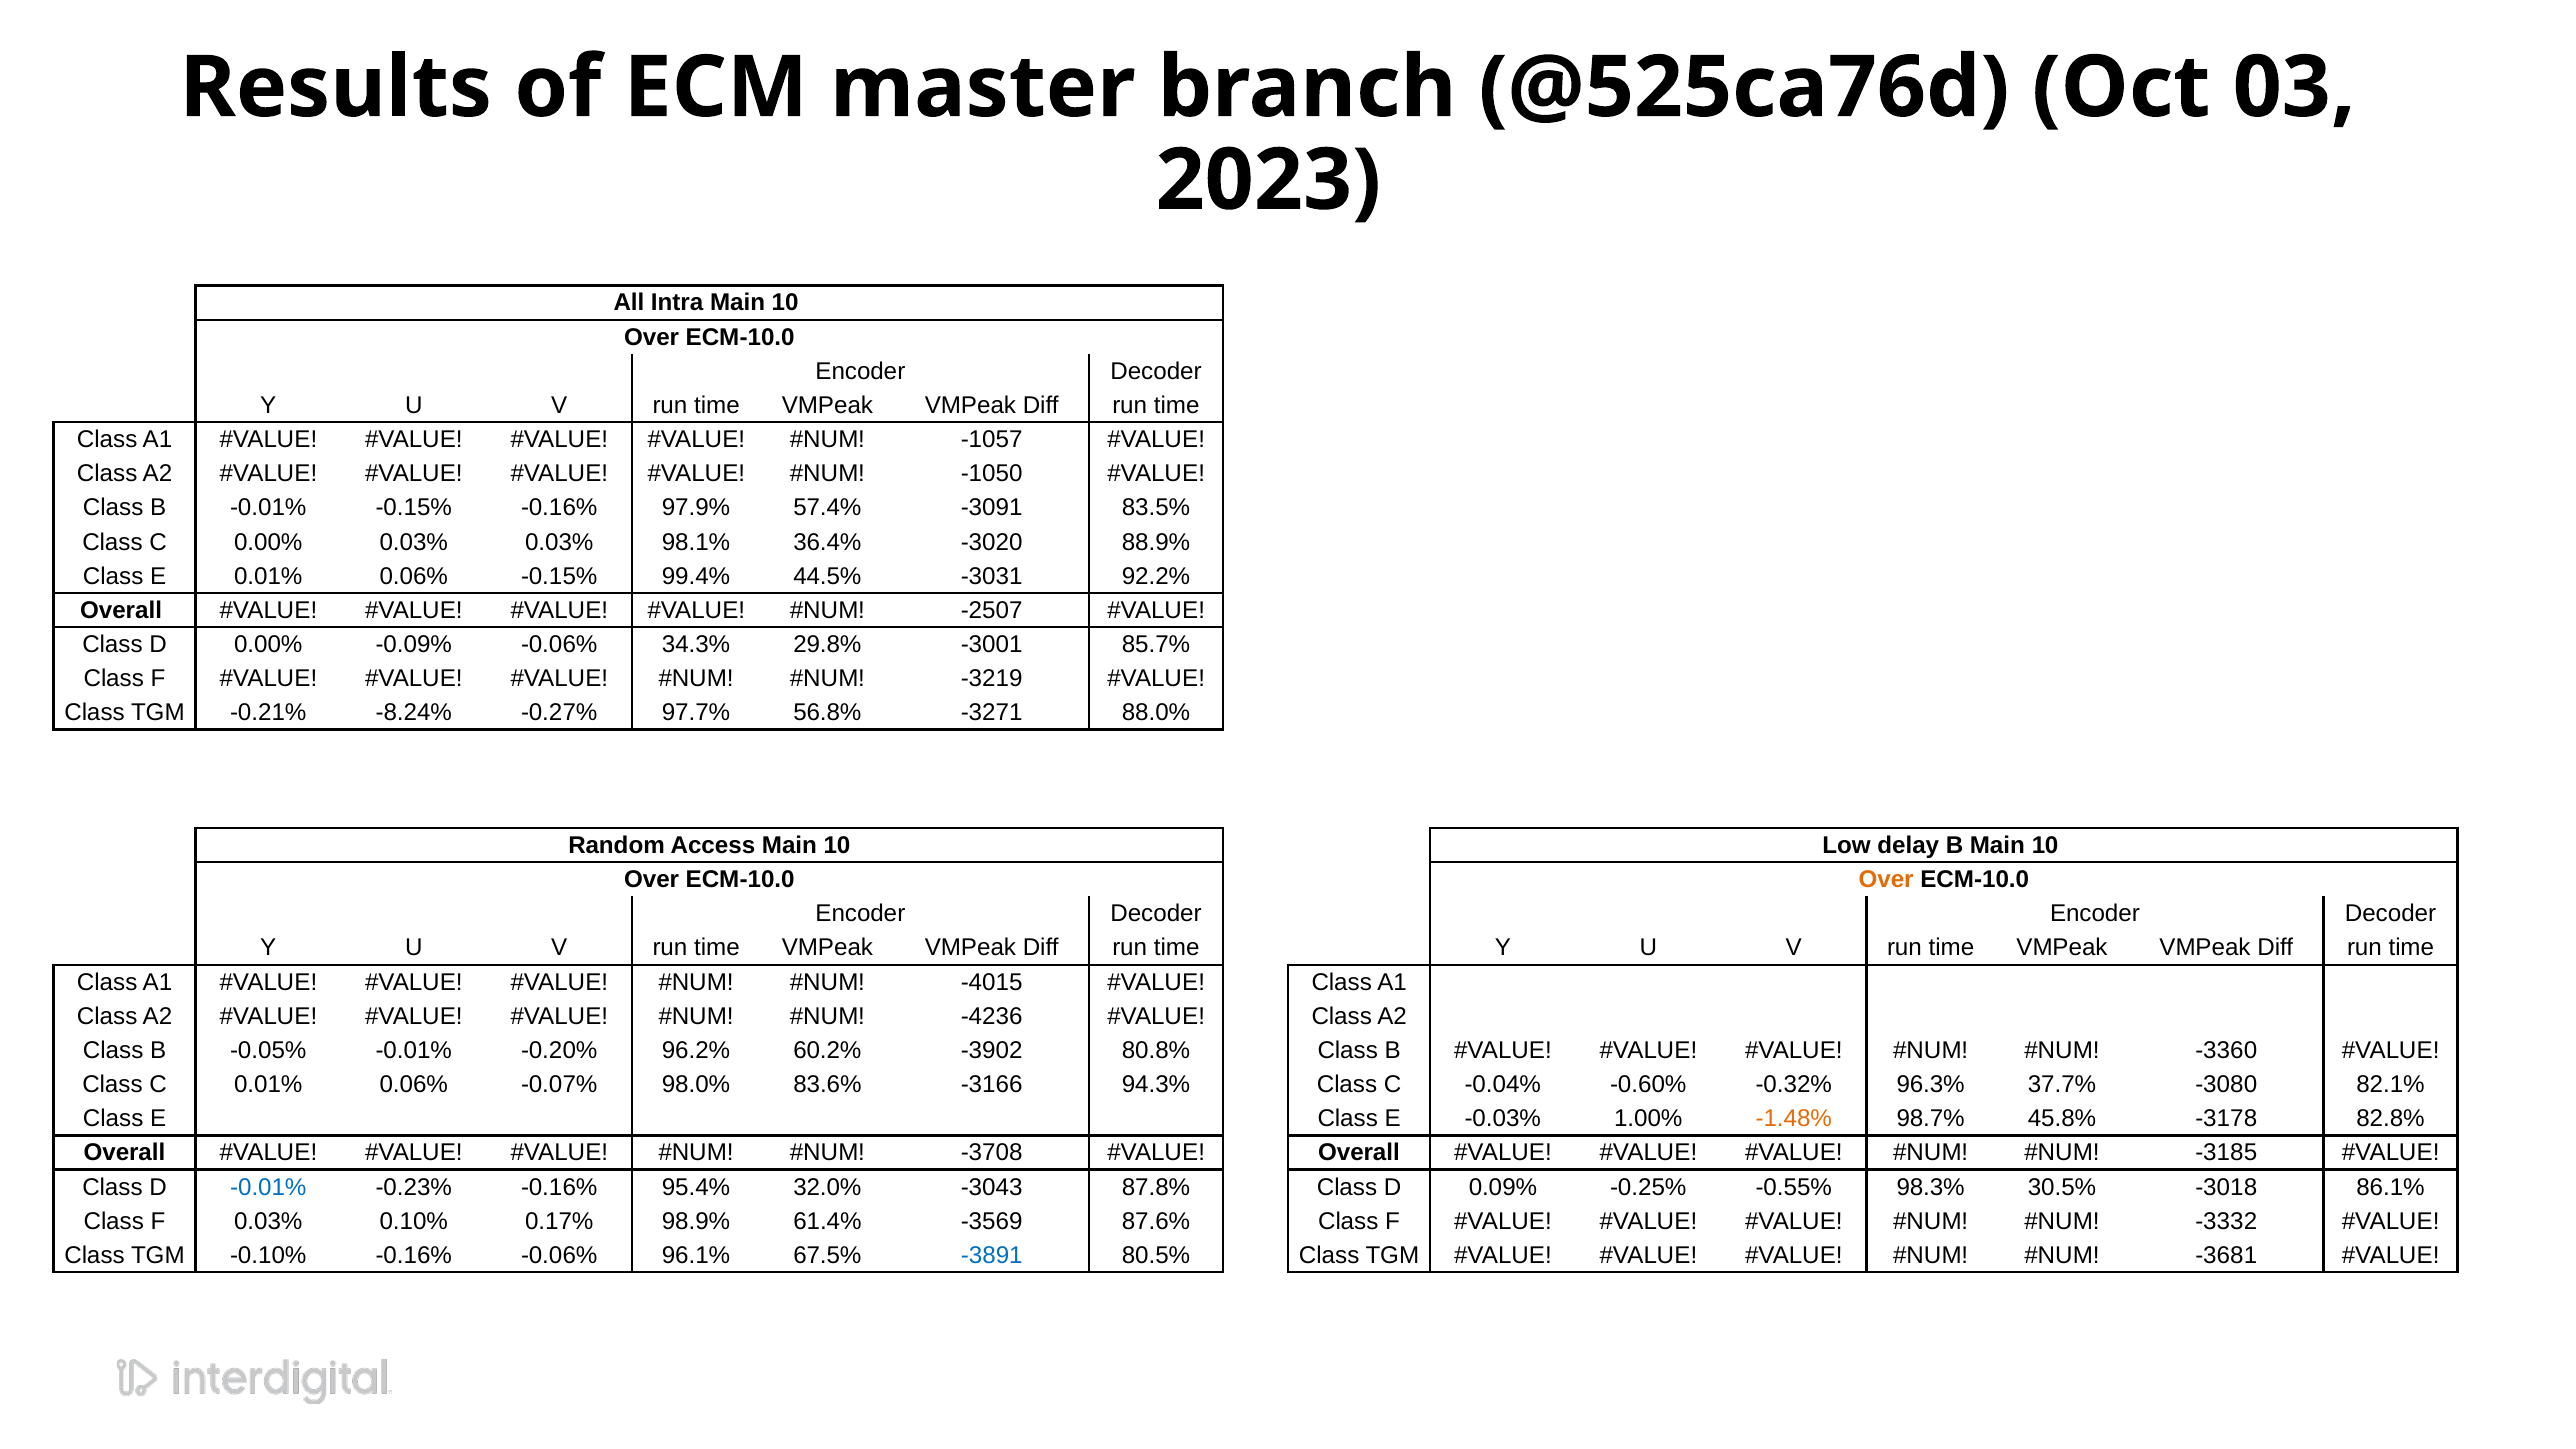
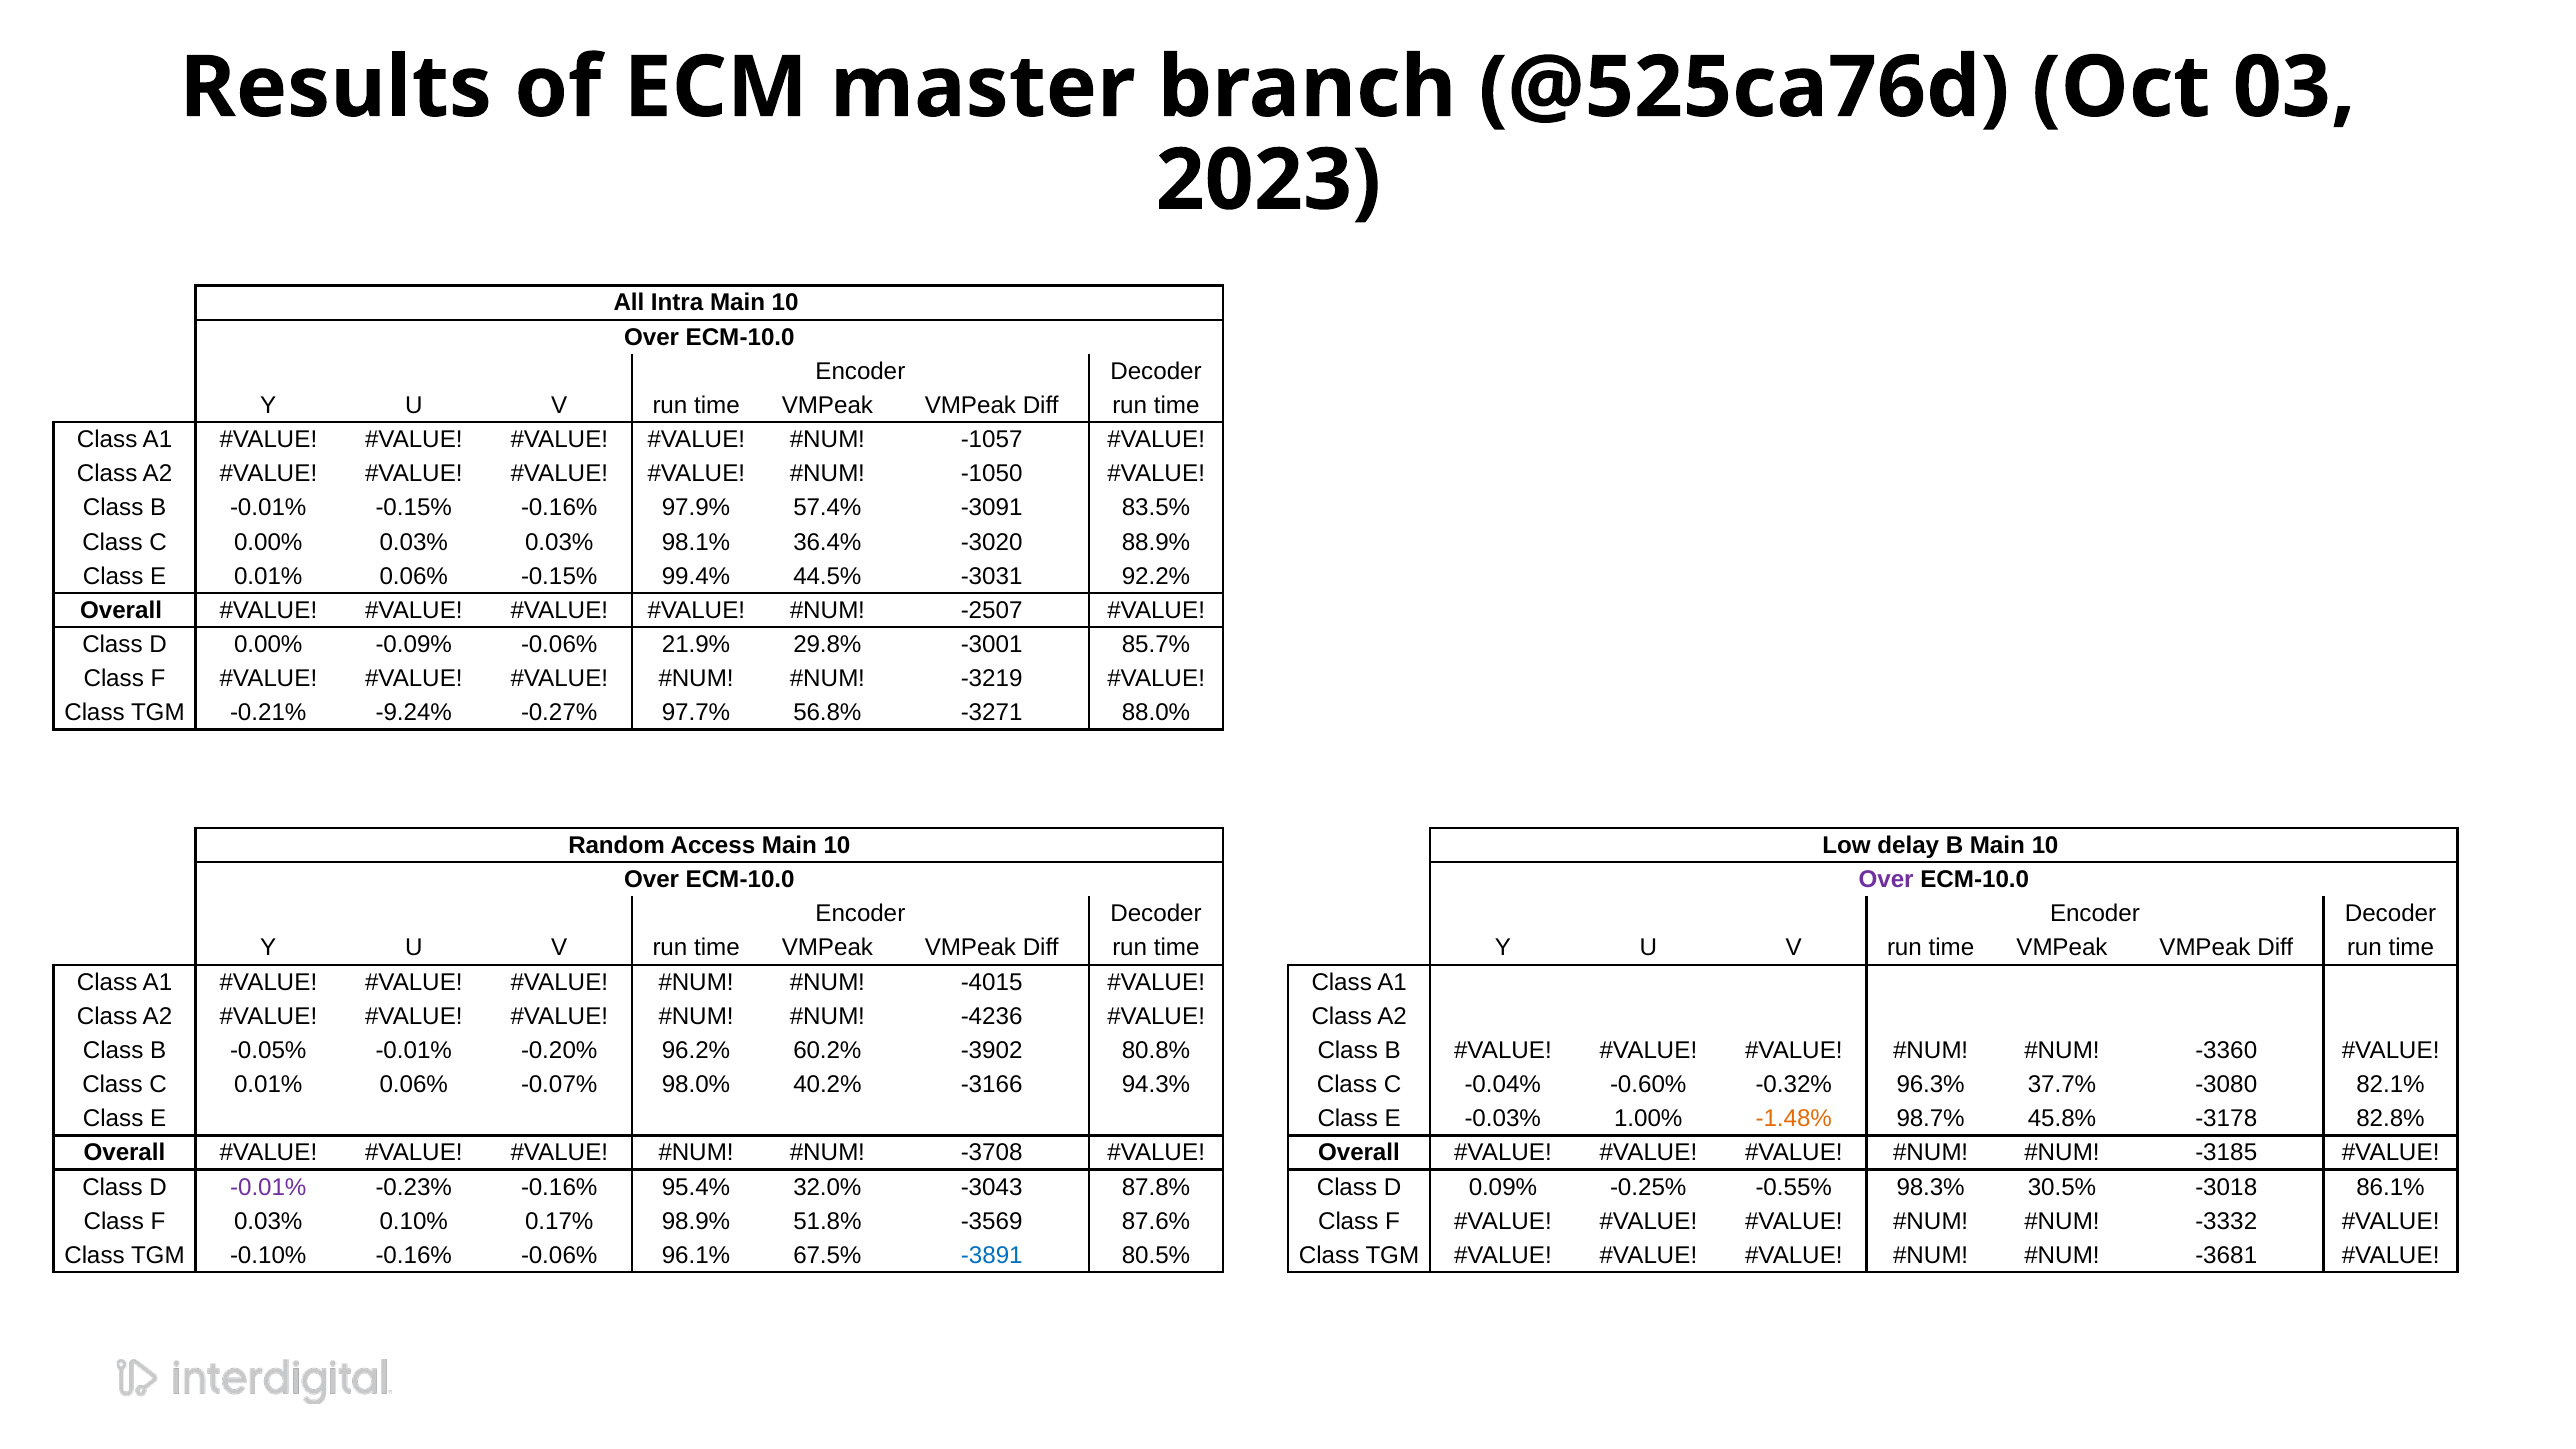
34.3%: 34.3% -> 21.9% (696, 644)
-8.24%: -8.24% -> -9.24% (414, 713)
Over colour: orange -> purple (1886, 880)
83.6%: 83.6% -> 40.2% (827, 1085)
-0.01% colour: blue -> purple (268, 1187)
61.4%: 61.4% -> 51.8% (827, 1221)
